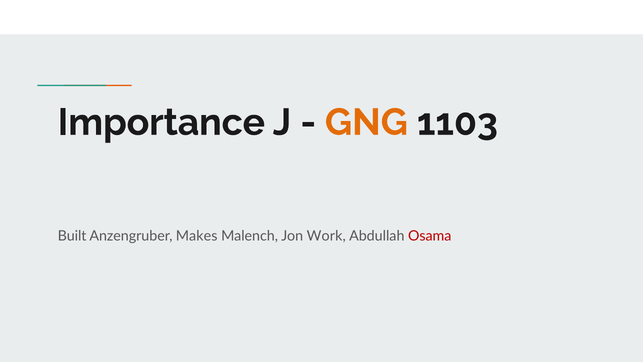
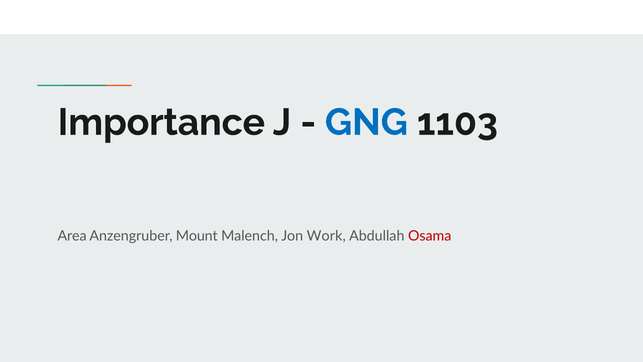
GNG colour: orange -> blue (366, 122)
Built: Built -> Area (72, 236)
Makes: Makes -> Mount (197, 236)
